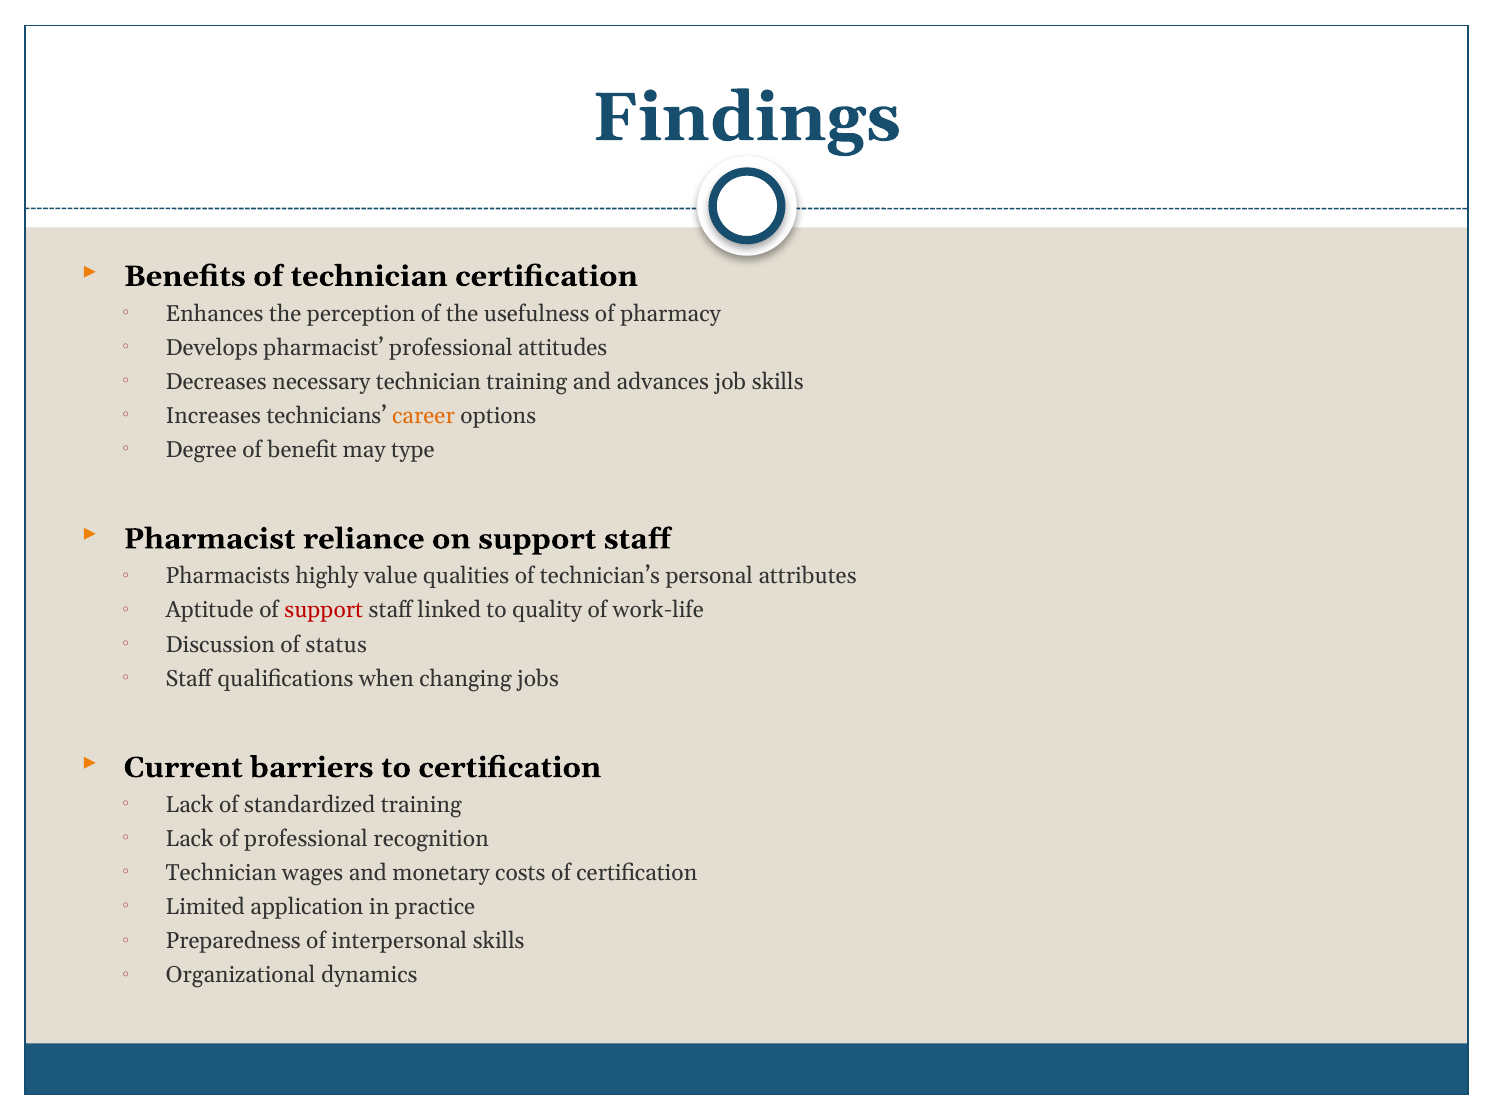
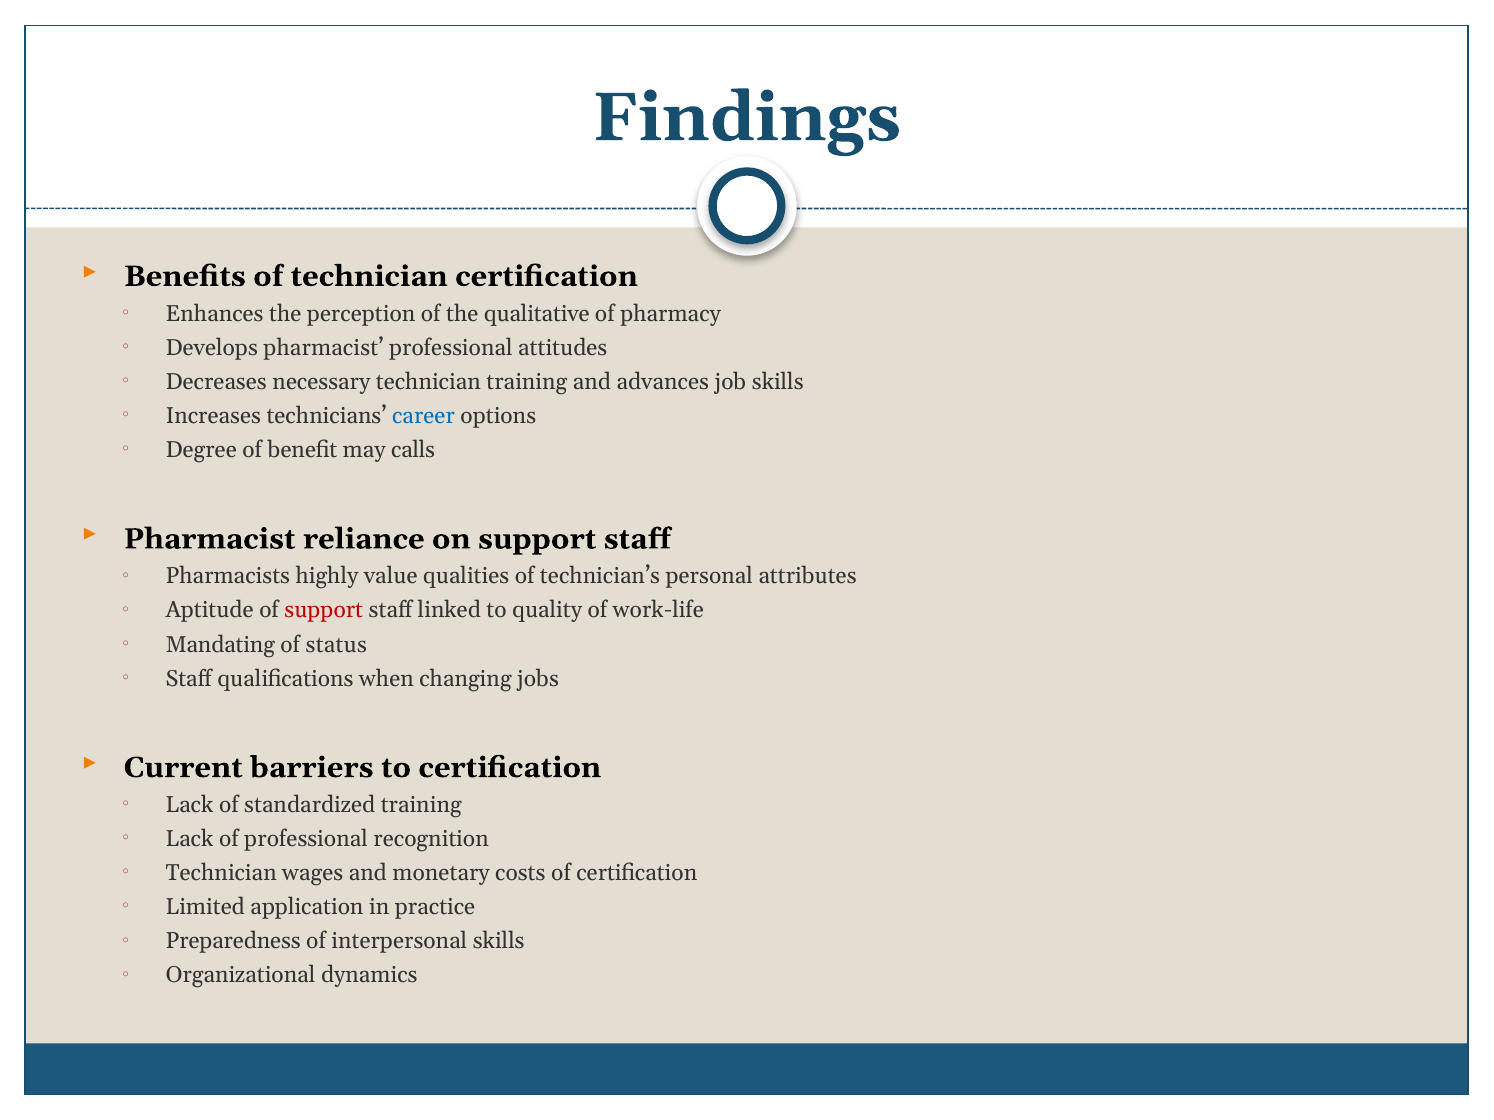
usefulness: usefulness -> qualitative (537, 314)
career colour: orange -> blue (423, 416)
type: type -> calls (413, 450)
Discussion: Discussion -> Mandating (220, 645)
